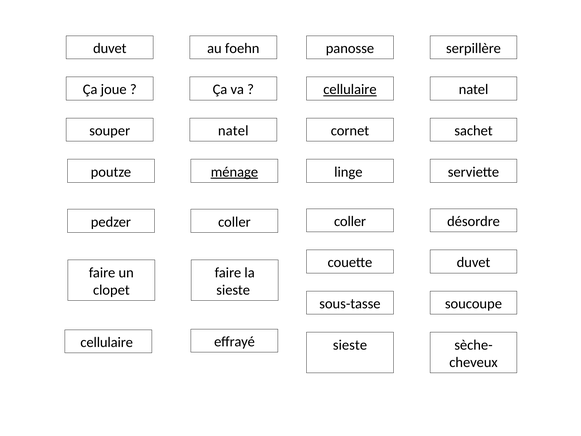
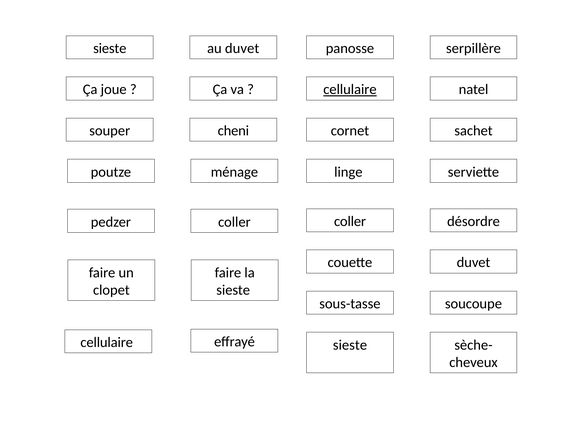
duvet: duvet -> sieste (110, 48)
au foehn: foehn -> duvet (242, 48)
souper natel: natel -> cheni (233, 131)
ménage underline: present -> none (234, 172)
